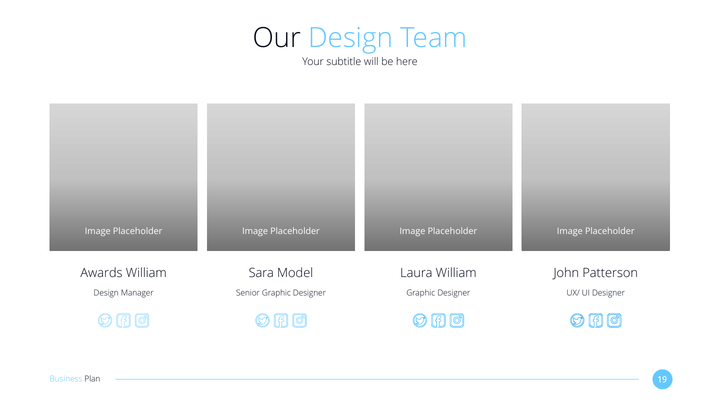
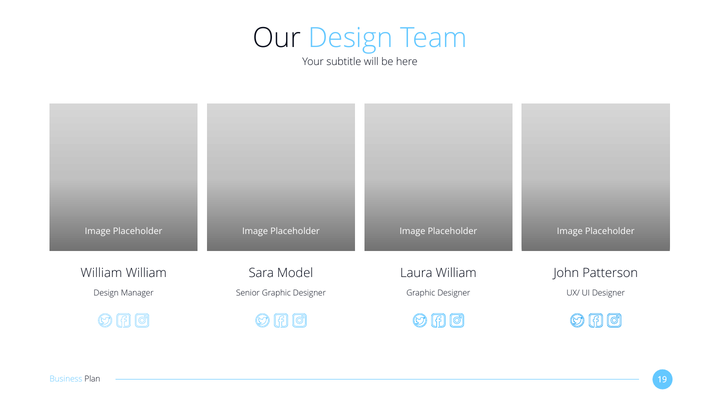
Awards: Awards -> William (101, 273)
